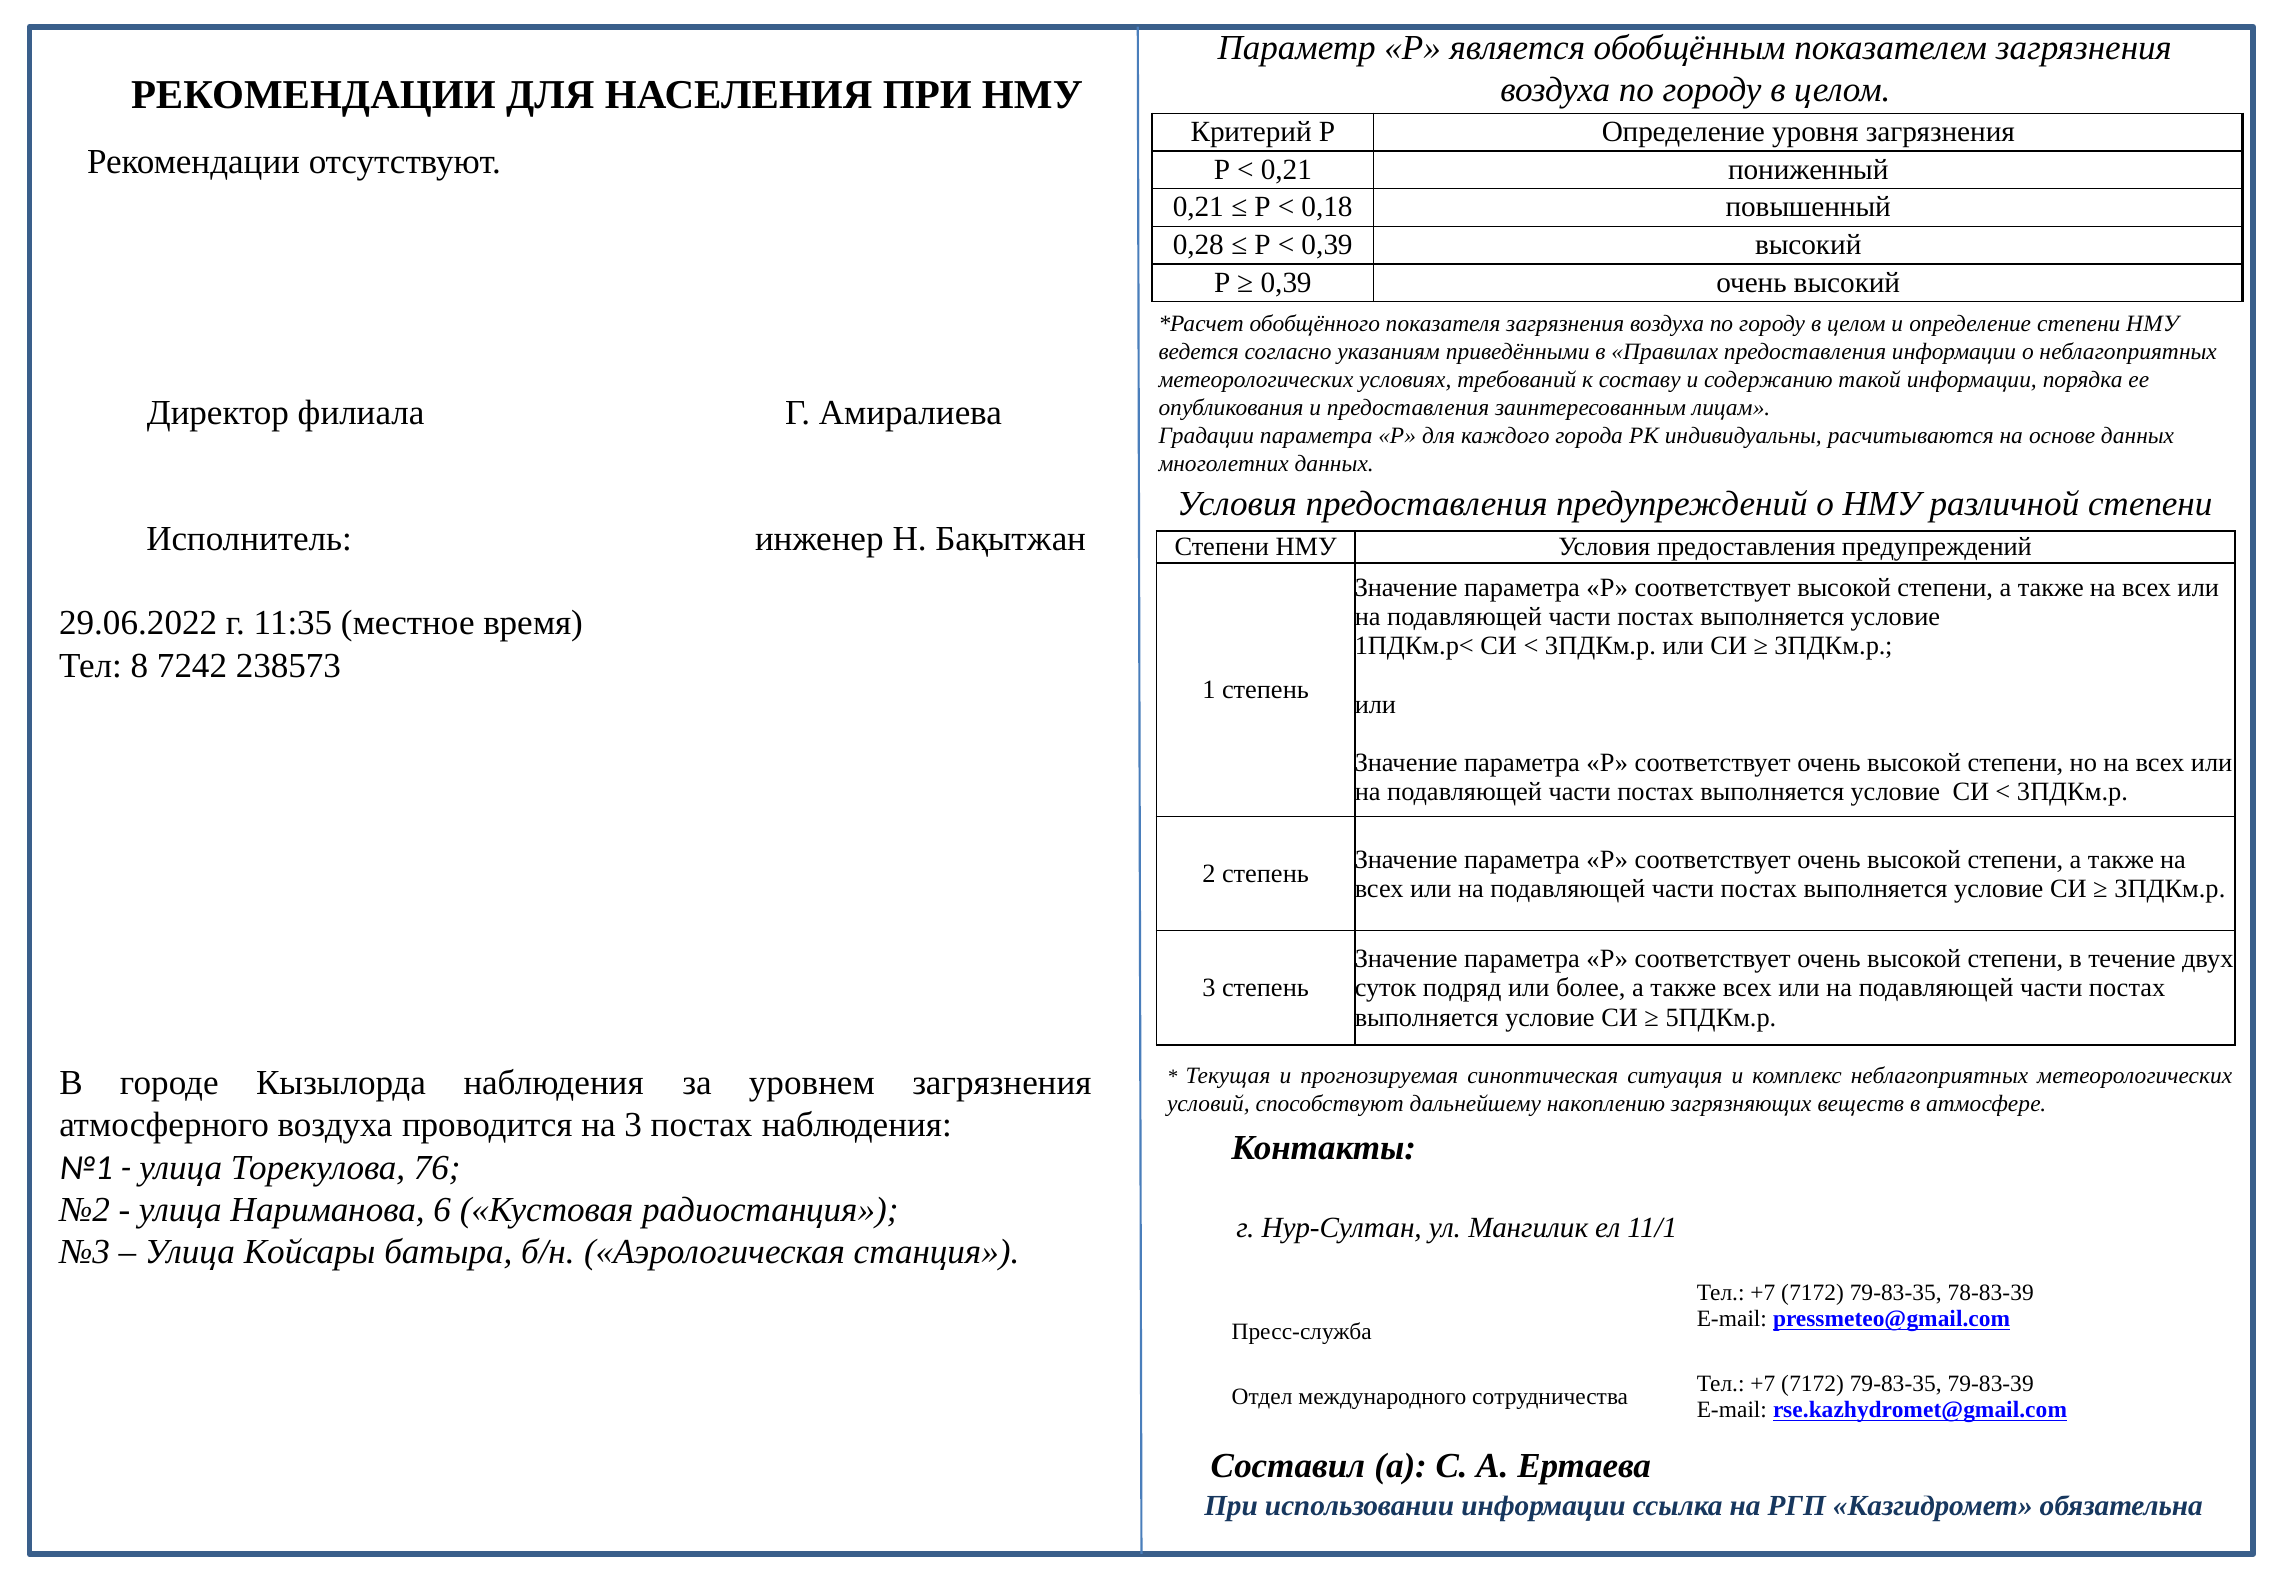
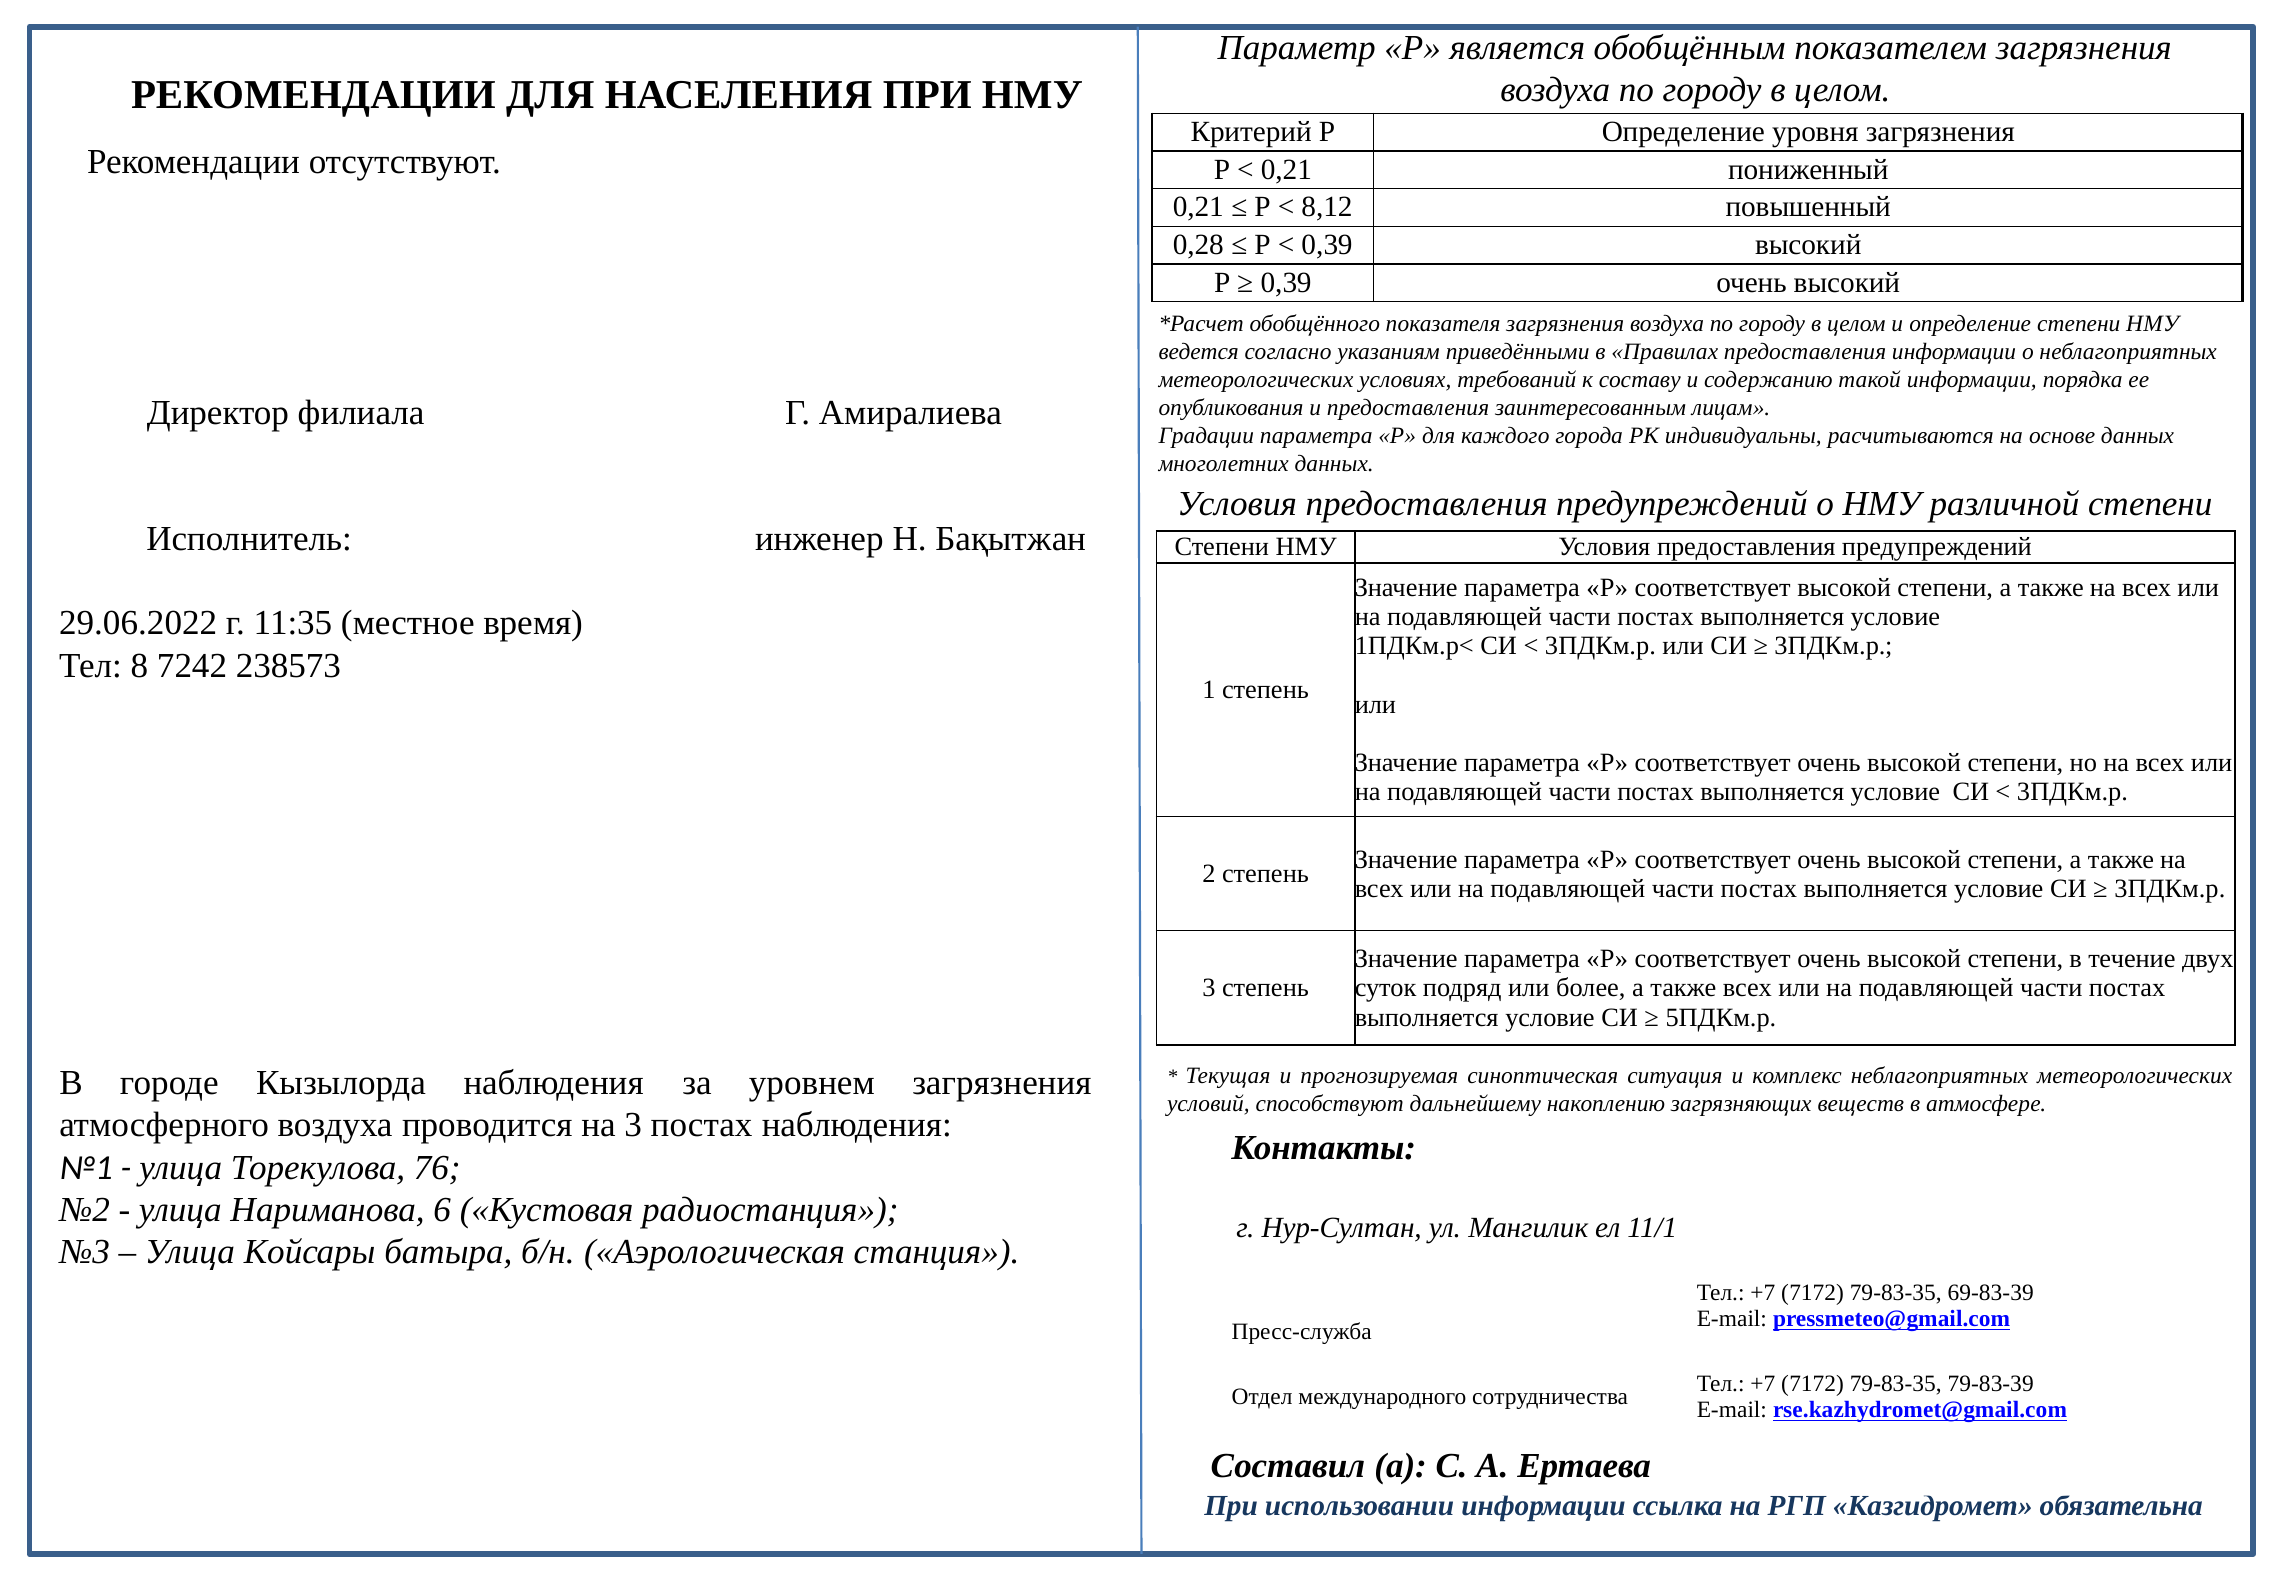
0,18: 0,18 -> 8,12 (1327, 207)
78-83-39: 78-83-39 -> 69-83-39 (1991, 1292)
